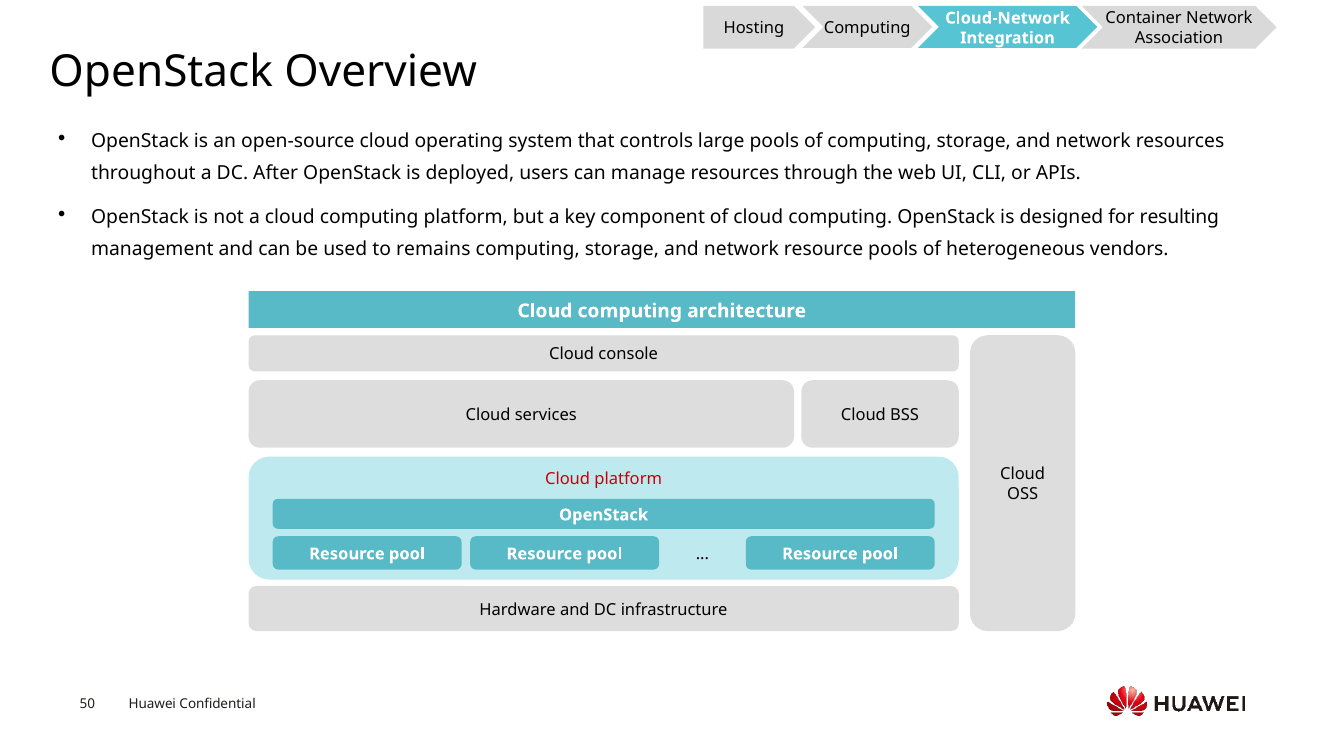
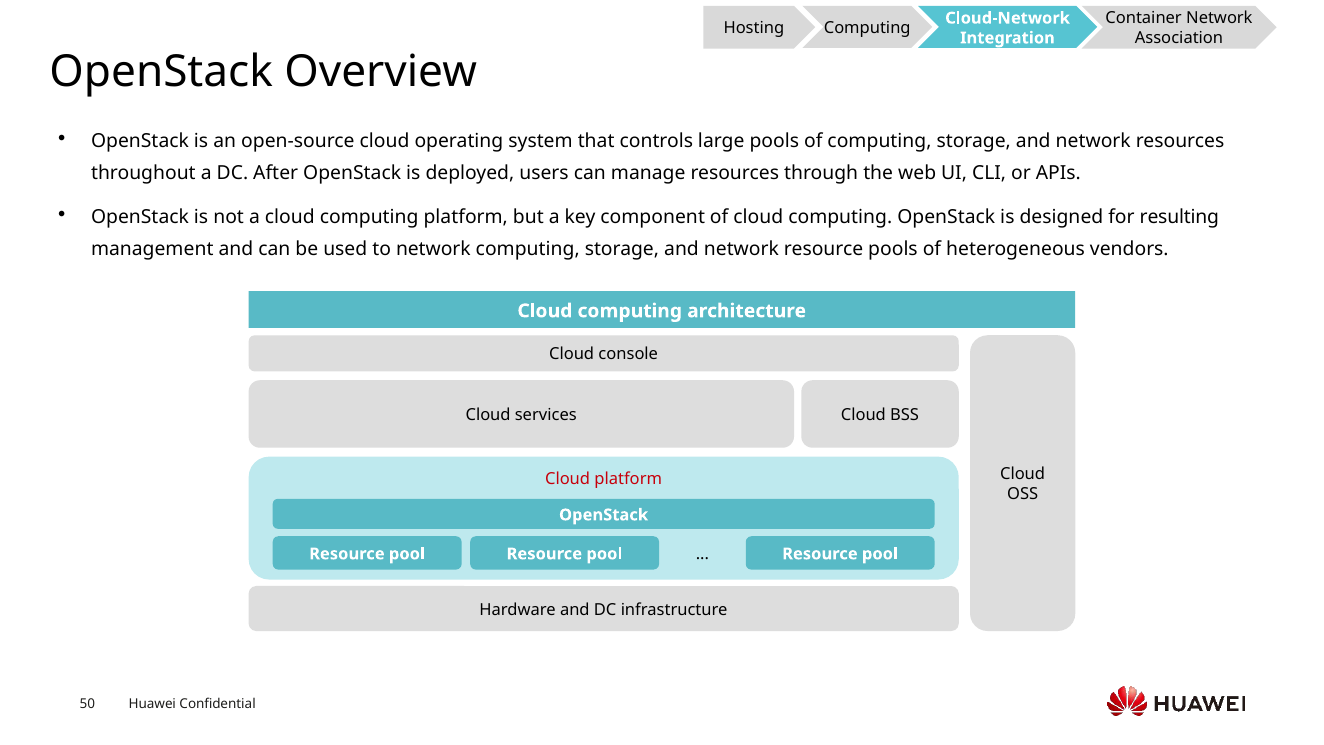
to remains: remains -> network (433, 249)
